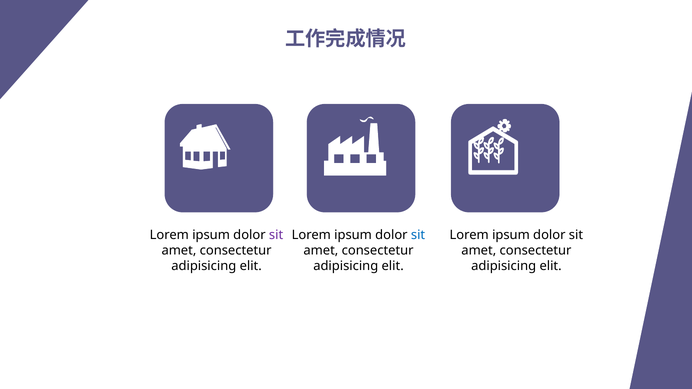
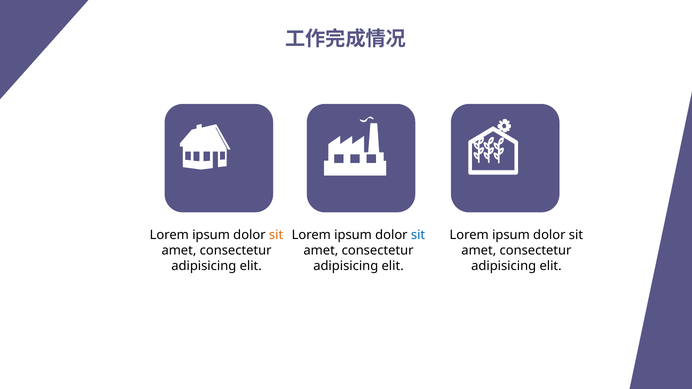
sit colour: purple -> orange (276, 235)
